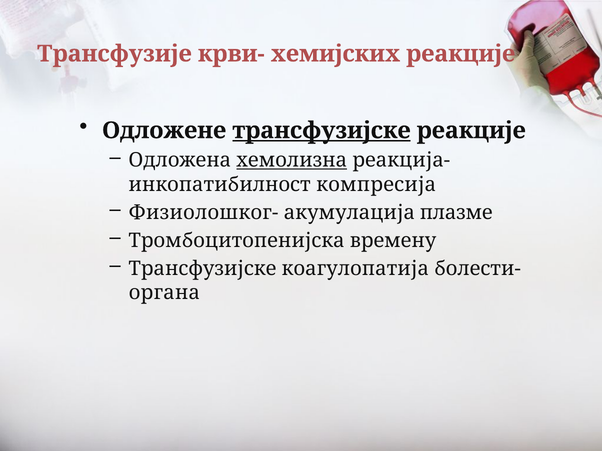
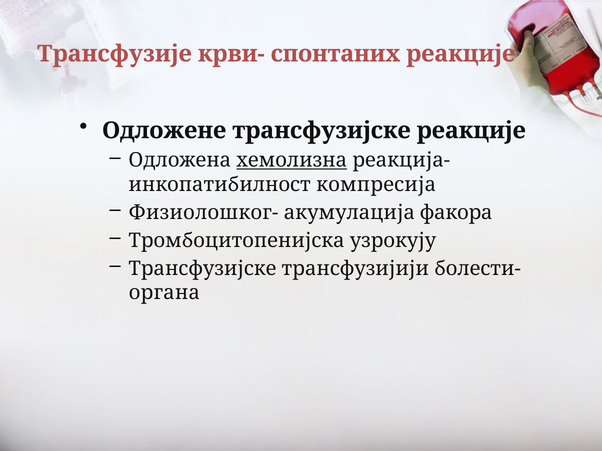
хемијских: хемијских -> спонтаних (336, 54)
трансфузијске underline: present -> none (321, 131)
плазме: плазме -> факора (456, 213)
времену: времену -> узрокују (393, 241)
коагулопатија: коагулопатија -> трансфузијији (355, 269)
